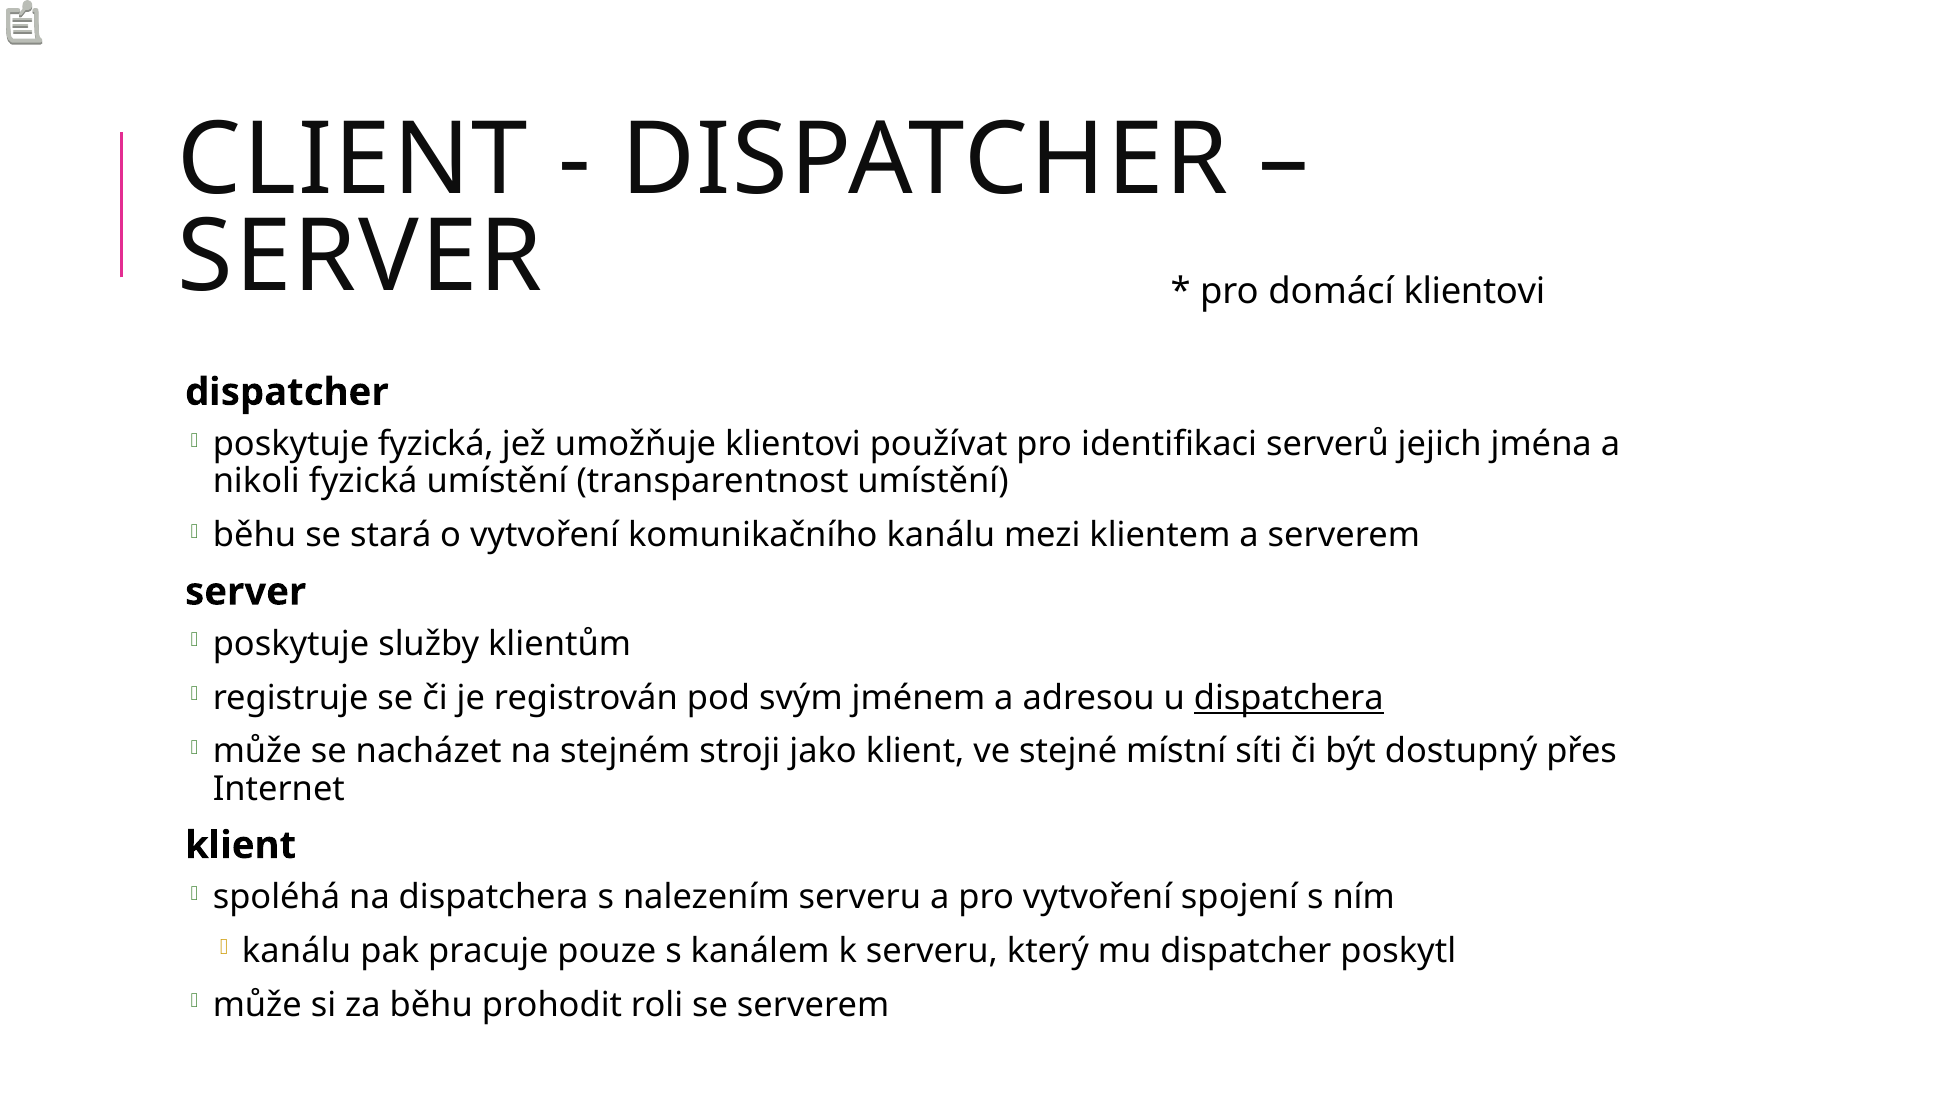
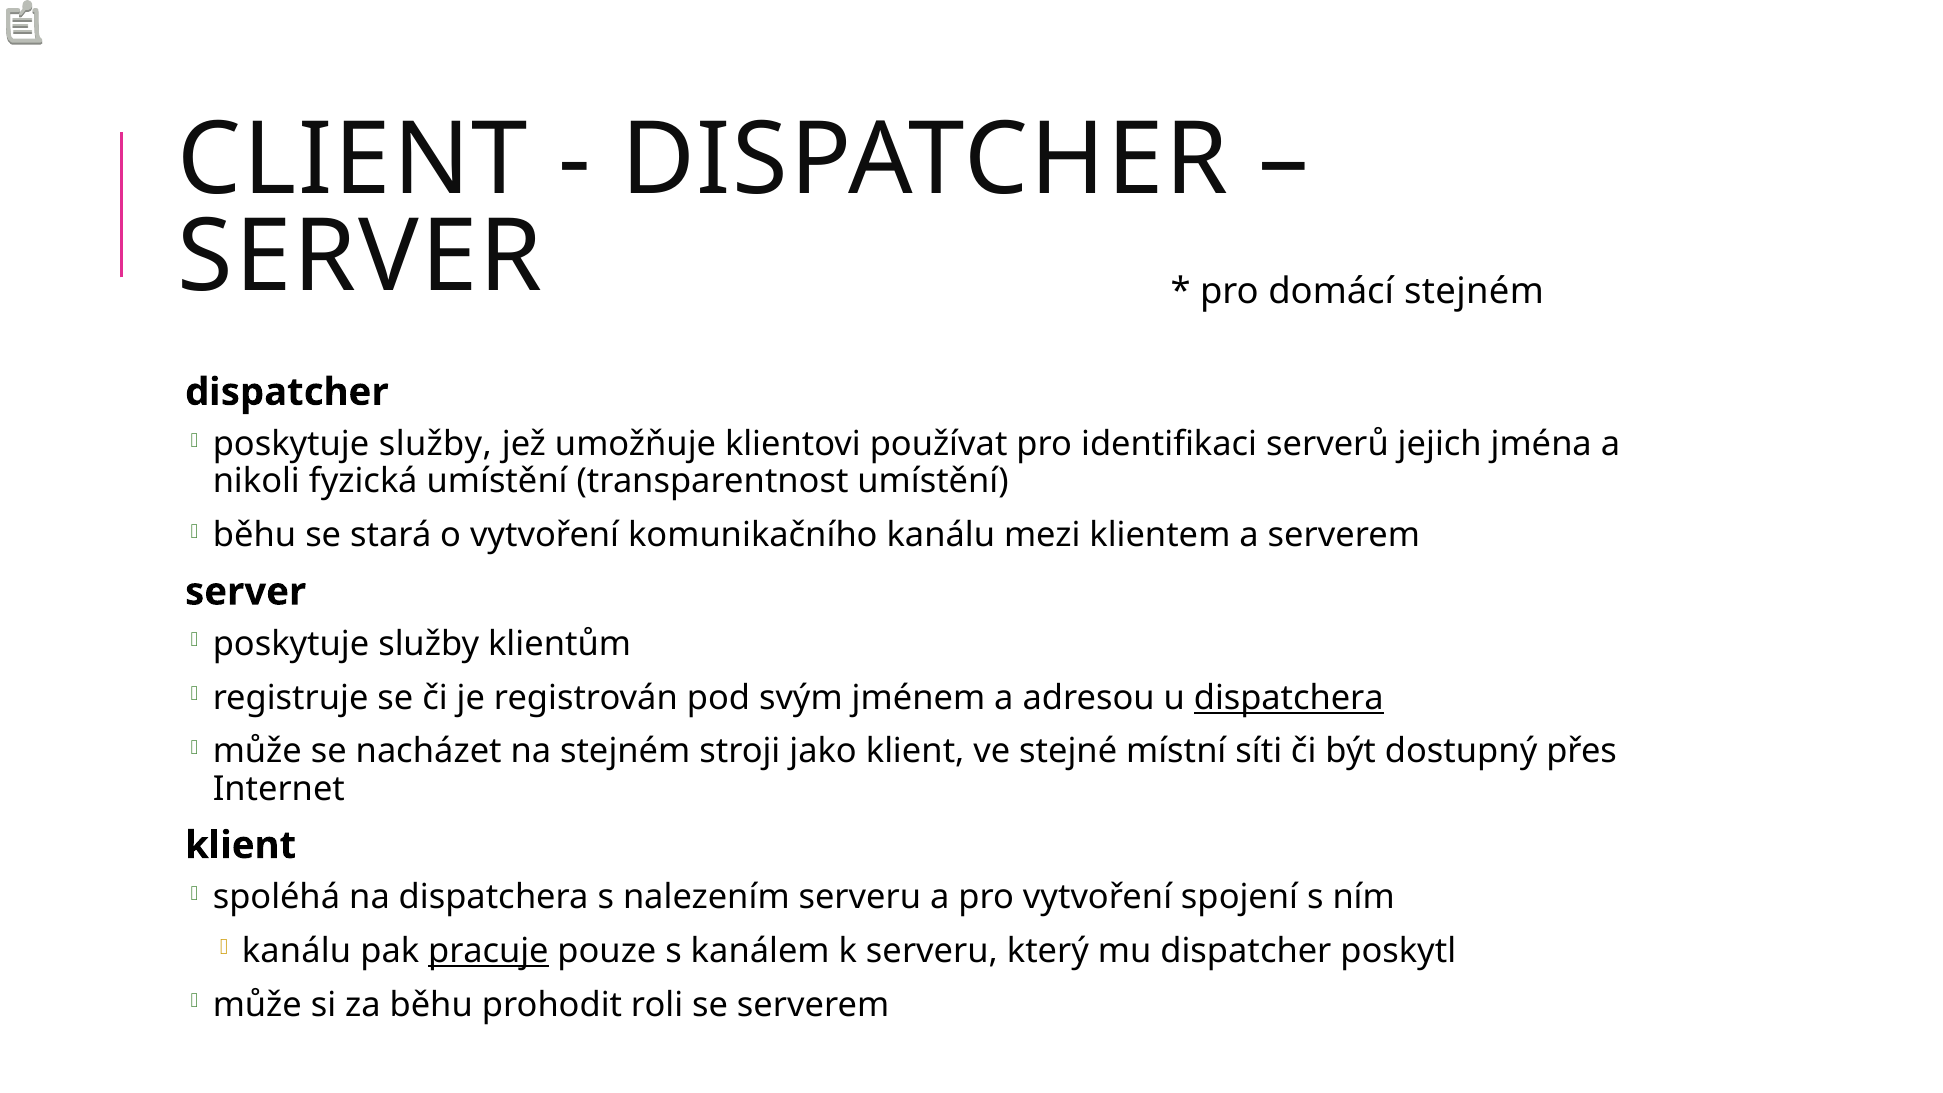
domácí klientovi: klientovi -> stejném (1474, 292)
fyzická: fyzická -> služby (435, 444)
pracuje underline: none -> present (488, 951)
